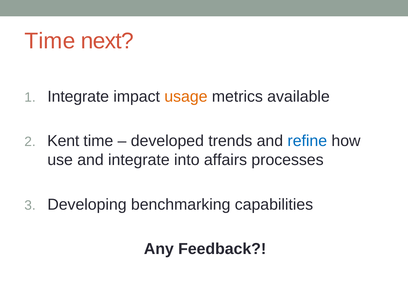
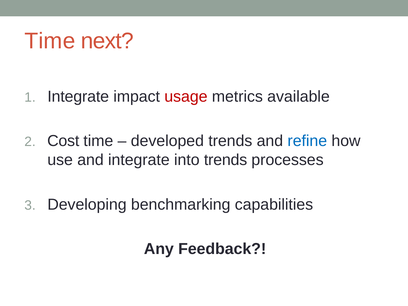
usage colour: orange -> red (186, 96)
Kent: Kent -> Cost (63, 141)
into affairs: affairs -> trends (226, 160)
